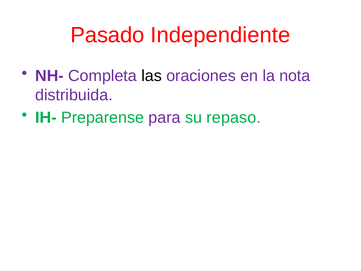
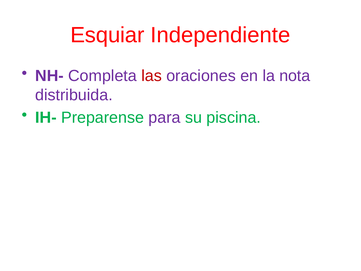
Pasado: Pasado -> Esquiar (107, 35)
las colour: black -> red (152, 76)
repaso: repaso -> piscina (234, 117)
